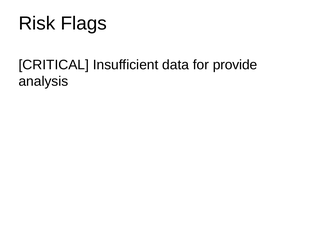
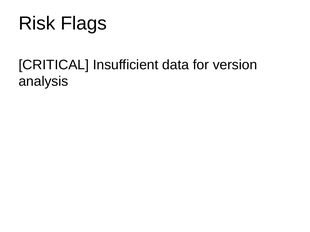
provide: provide -> version (235, 65)
